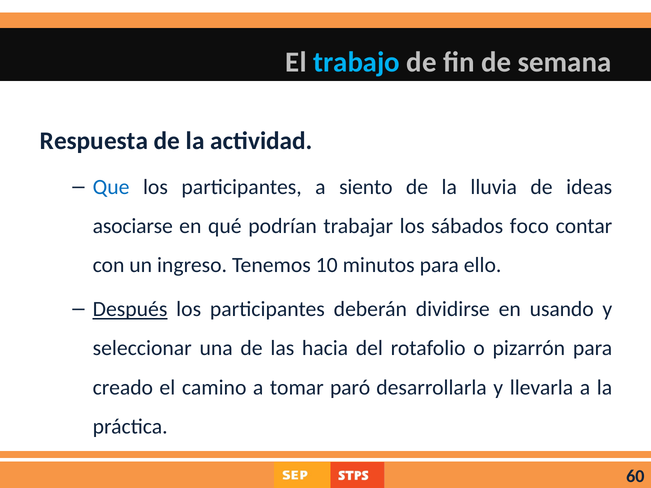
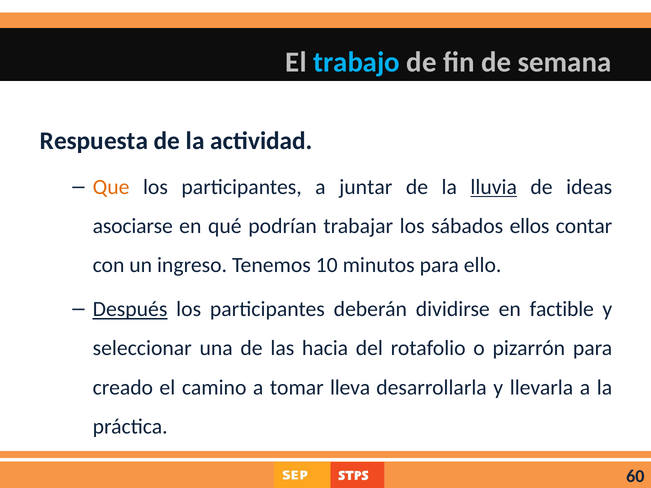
Que colour: blue -> orange (111, 187)
siento: siento -> juntar (366, 187)
lluvia underline: none -> present (494, 187)
foco: foco -> ellos (530, 226)
usando: usando -> factible (562, 309)
paró: paró -> lleva (350, 388)
